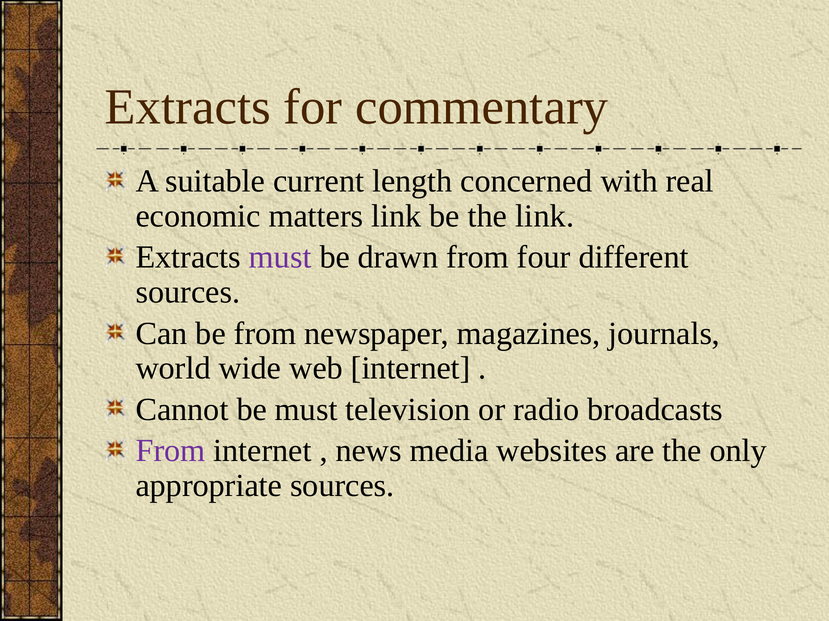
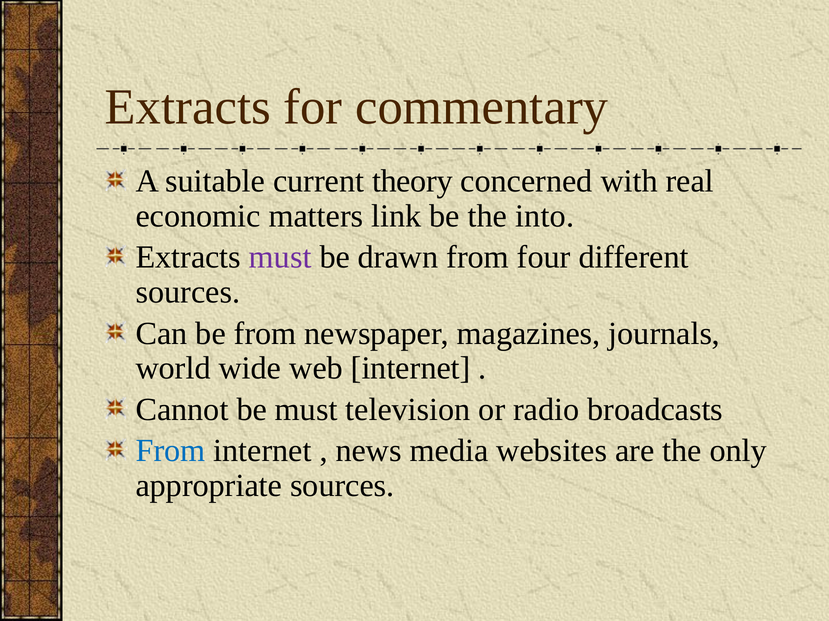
length: length -> theory (412, 182)
the link: link -> into (545, 216)
From colour: purple -> blue (171, 451)
